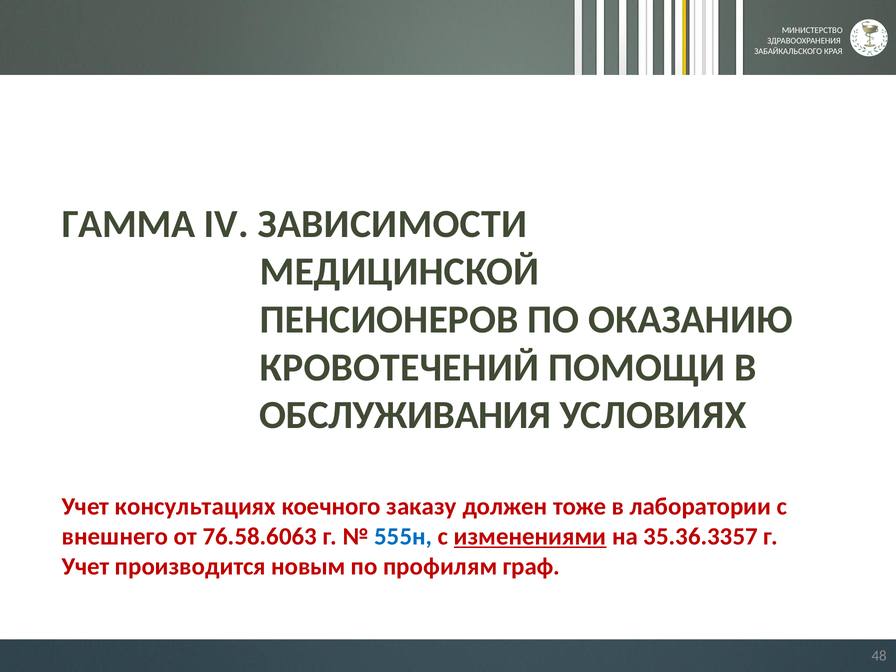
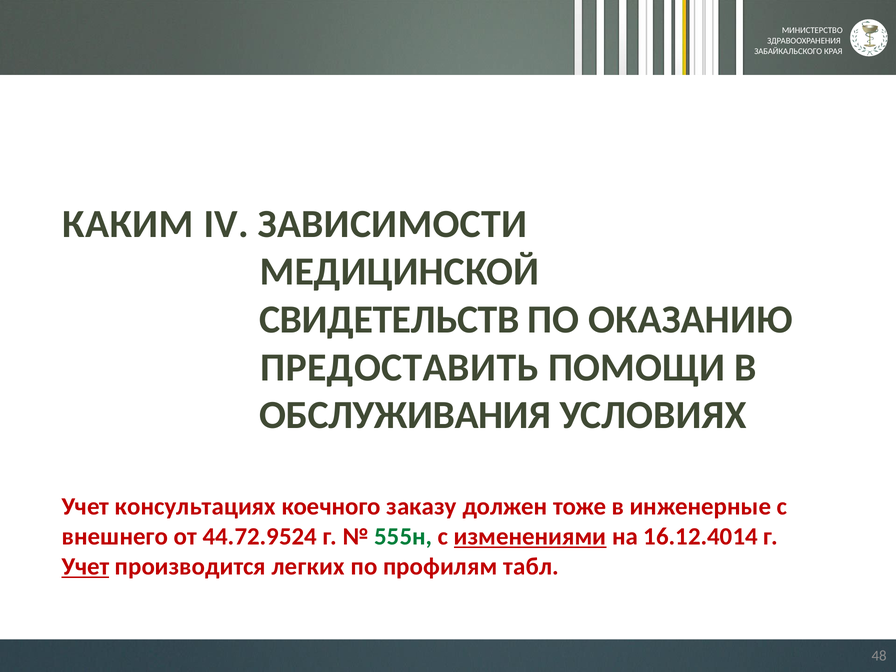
ГАММА: ГАММА -> КАКИМ (128, 224)
ПЕНСИОНЕРОВ: ПЕНСИОНЕРОВ -> СВИДЕТЕЛЬСТВ (389, 320)
КРОВОТЕЧЕНИЙ: КРОВОТЕЧЕНИЙ -> ПРЕДОСТАВИТЬ (399, 367)
лаборатории: лаборатории -> инженерные (700, 507)
76.58.6063: 76.58.6063 -> 44.72.9524 (260, 537)
555н colour: blue -> green (403, 537)
35.36.3357: 35.36.3357 -> 16.12.4014 (701, 537)
Учет underline: none -> present (85, 566)
новым: новым -> легких (308, 566)
граф: граф -> табл (531, 566)
